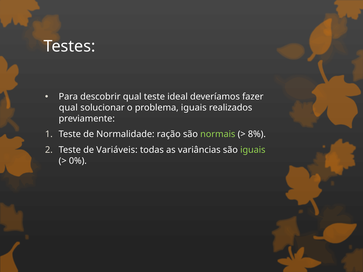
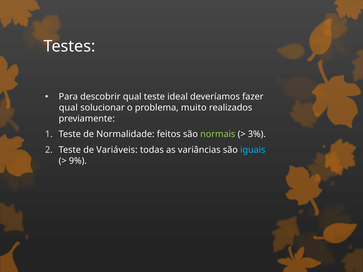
problema iguais: iguais -> muito (194, 108)
ração: ração -> feitos (169, 134)
8%: 8% -> 3% (257, 134)
iguais colour: light green -> light blue (253, 150)
0%: 0% -> 9% (78, 161)
